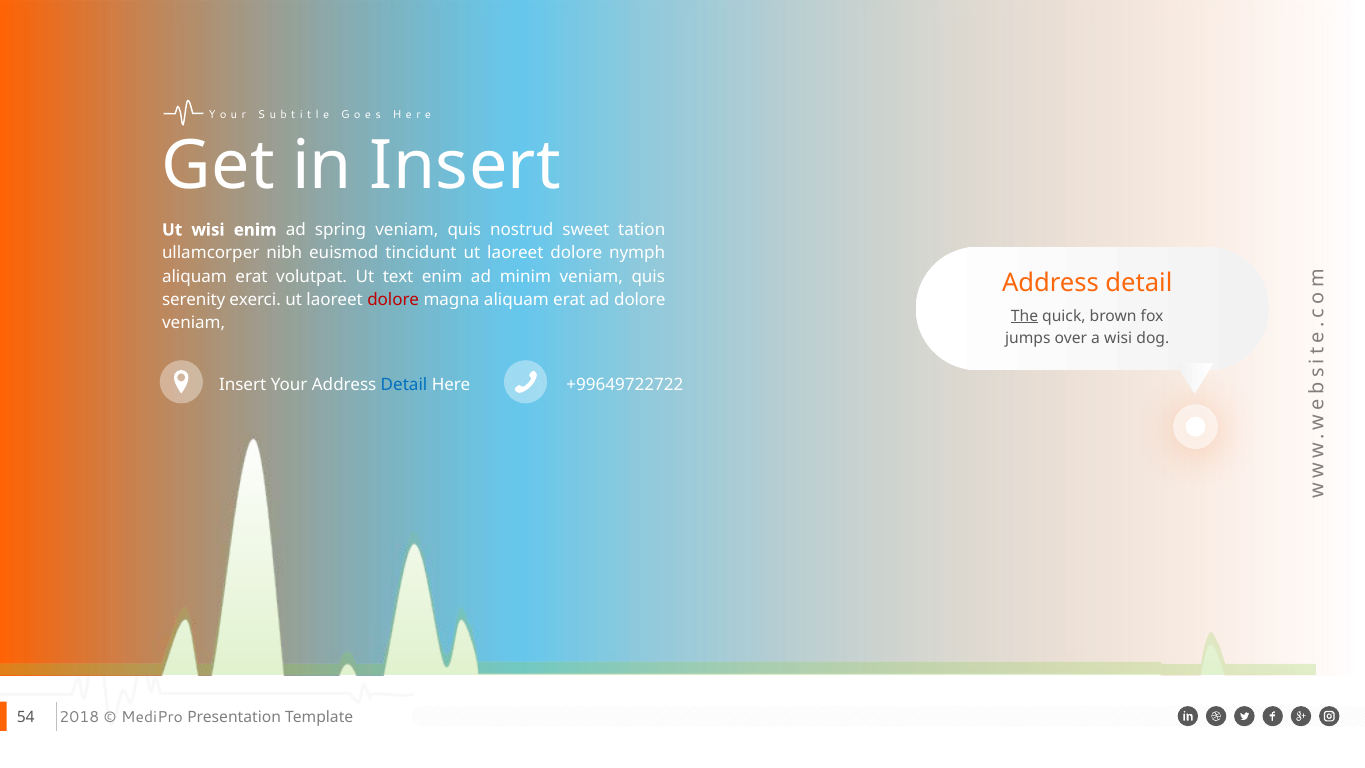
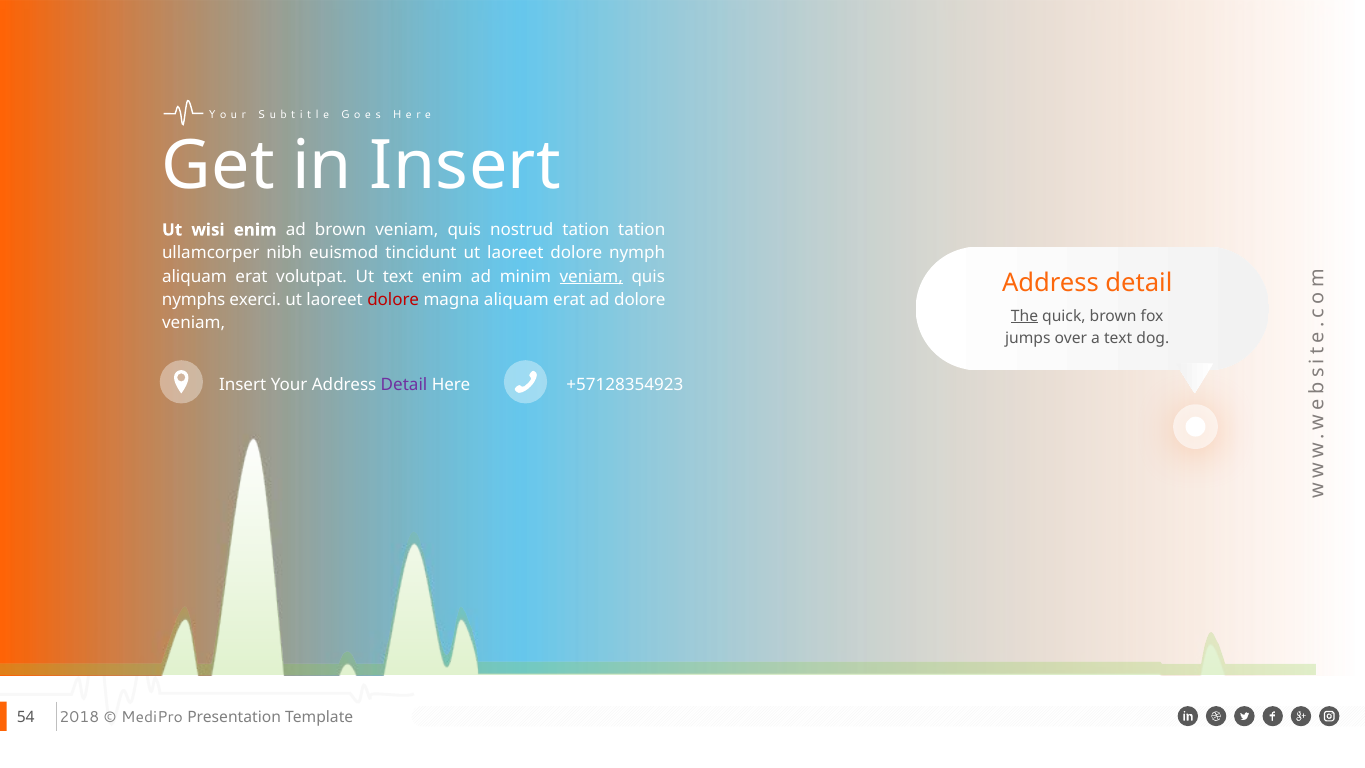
ad spring: spring -> brown (341, 230)
nostrud sweet: sweet -> tation (586, 230)
veniam underline: none -> present (591, 277)
serenity: serenity -> nymphs (194, 300)
a wisi: wisi -> text (1118, 339)
Detail colour: blue -> purple (404, 385)
+99649722722: +99649722722 -> +57128354923 (625, 385)
